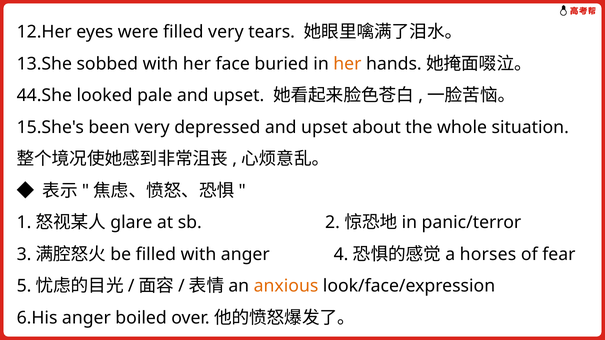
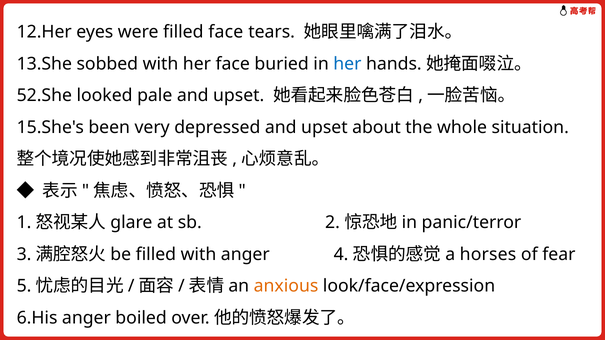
filled very: very -> face (226, 32)
her colour: orange -> blue (347, 64)
44.She: 44.She -> 52.She (44, 96)
